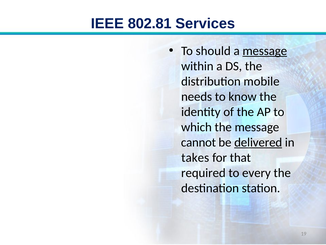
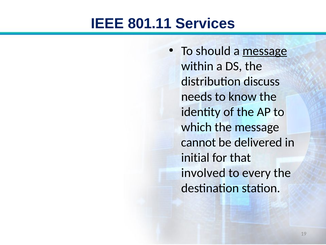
802.81: 802.81 -> 801.11 (150, 24)
mobile: mobile -> discuss (262, 81)
delivered underline: present -> none (258, 142)
takes: takes -> initial (195, 157)
required: required -> involved (203, 173)
